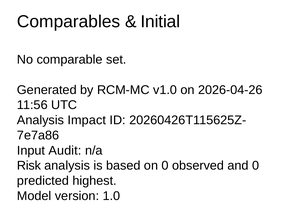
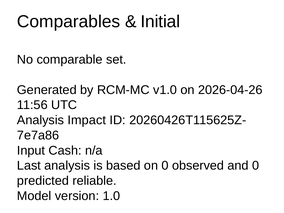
Audit: Audit -> Cash (65, 150)
Risk: Risk -> Last (29, 166)
highest: highest -> reliable (95, 181)
